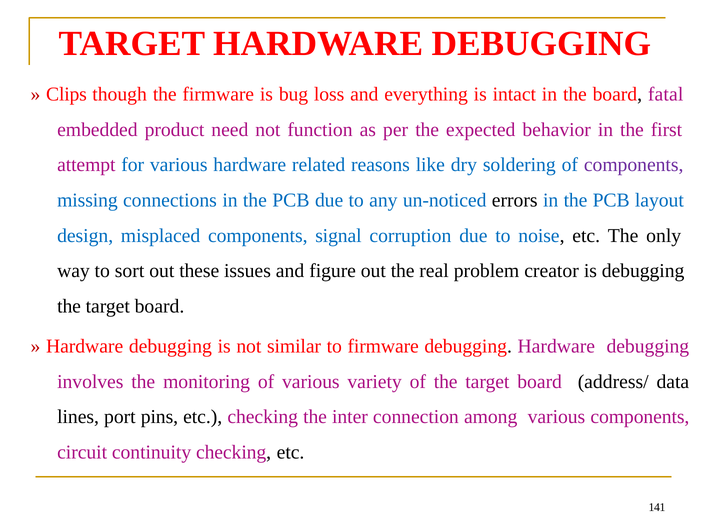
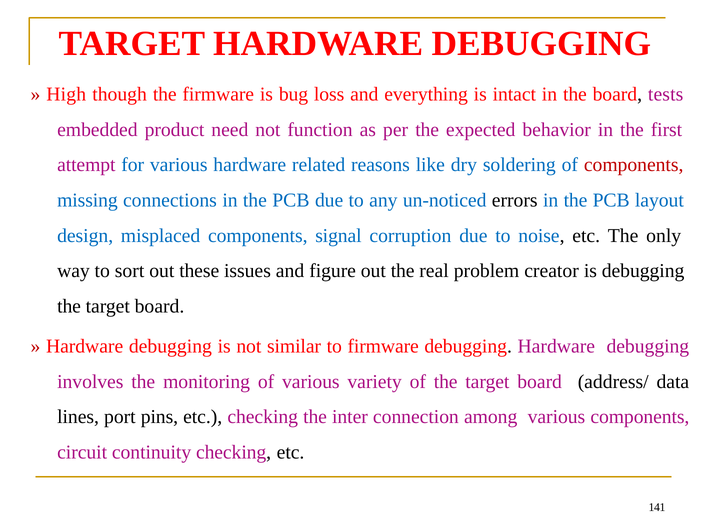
Clips: Clips -> High (66, 94)
fatal: fatal -> tests (666, 94)
components colour: purple -> red (634, 165)
